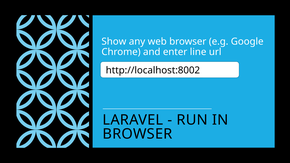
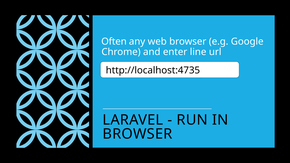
Show: Show -> Often (114, 42)
http://localhost:8002: http://localhost:8002 -> http://localhost:4735 (153, 70)
